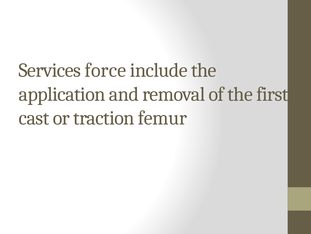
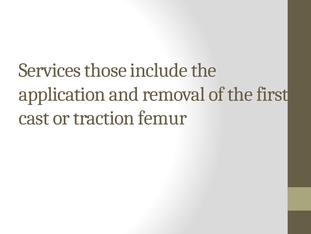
force: force -> those (106, 70)
